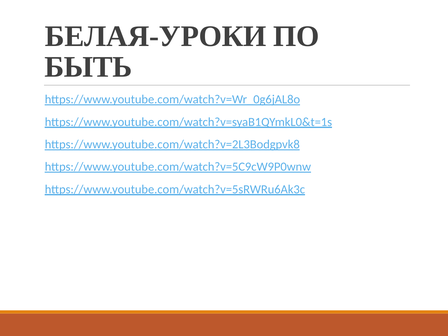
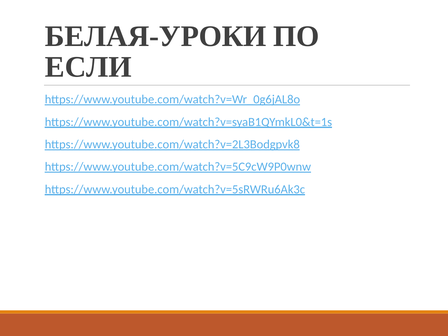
БЫТЬ: БЫТЬ -> ЕСЛИ (88, 67)
